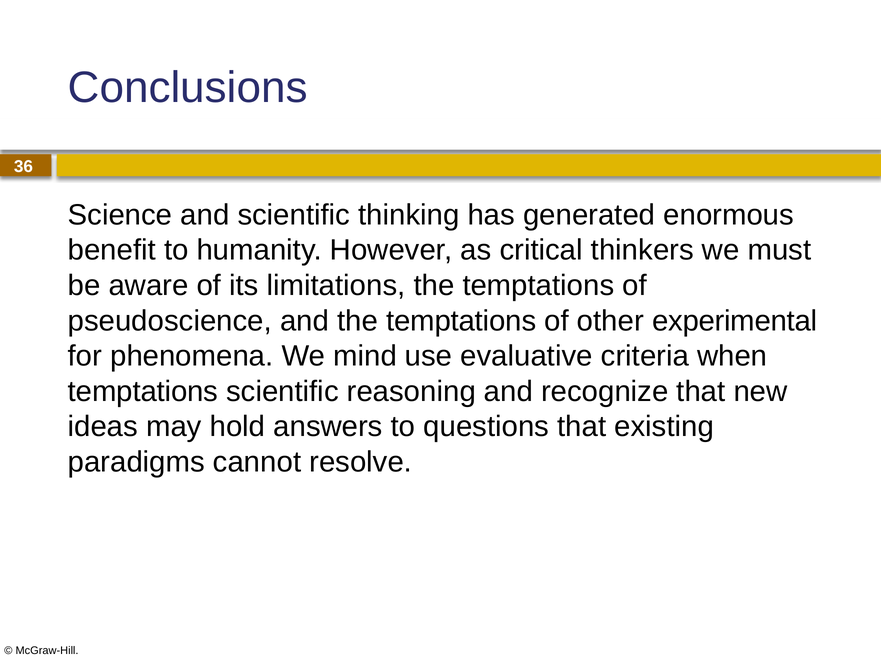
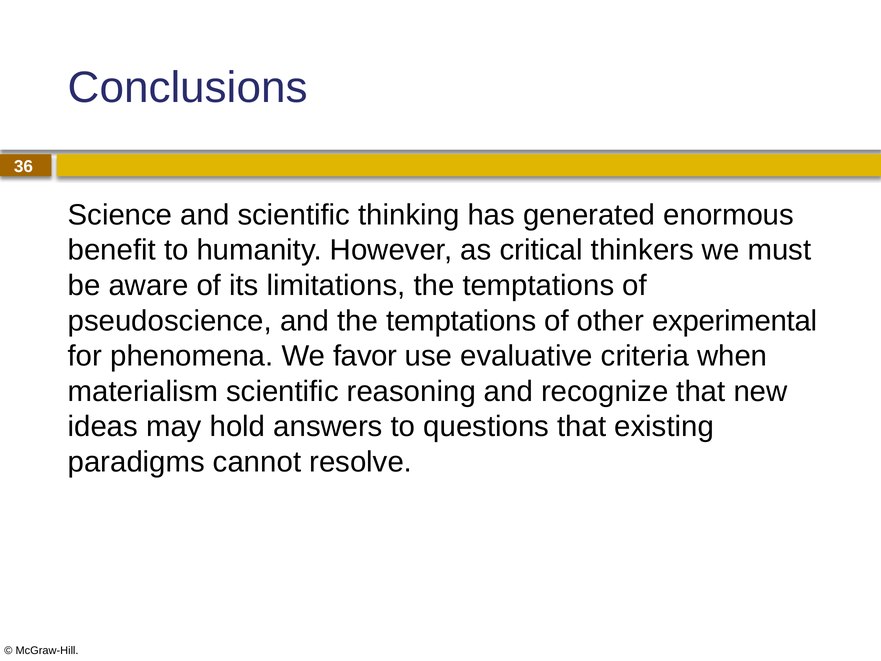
mind: mind -> favor (365, 356)
temptations: temptations -> materialism (143, 391)
